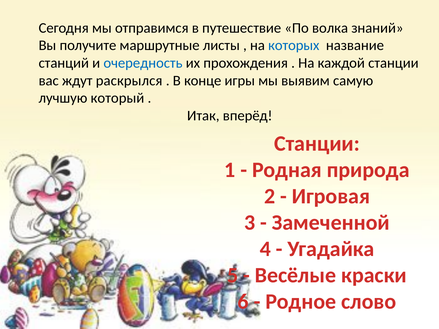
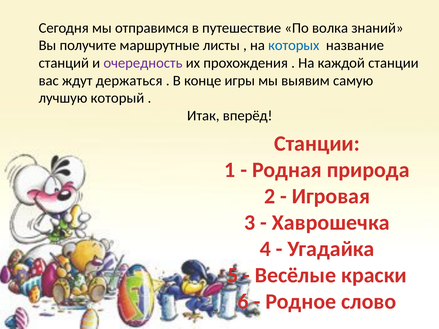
очередность colour: blue -> purple (143, 63)
раскрылся: раскрылся -> держаться (129, 81)
Замеченной: Замеченной -> Хаврошечка (331, 223)
